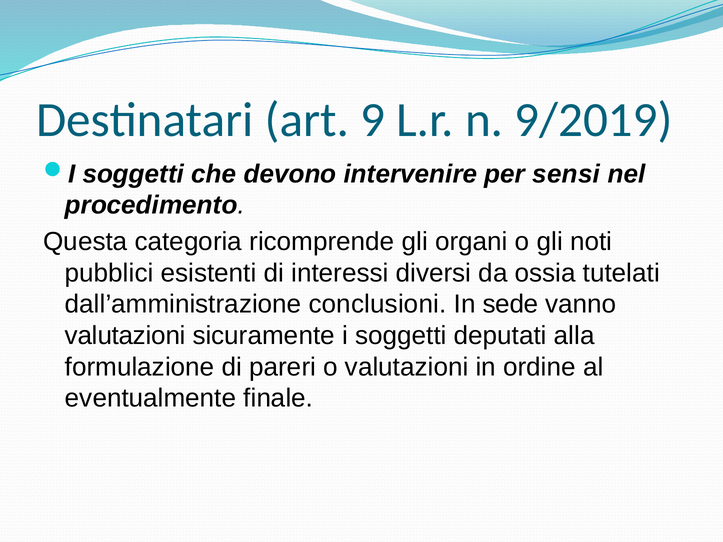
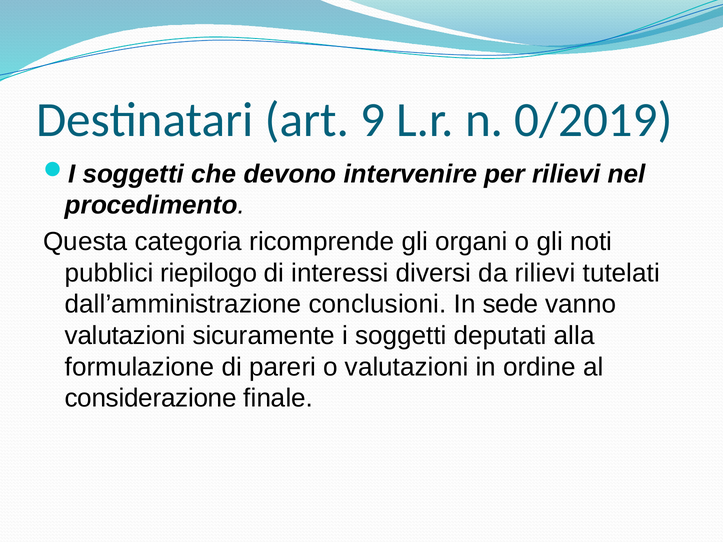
9/2019: 9/2019 -> 0/2019 (593, 120)
per sensi: sensi -> rilievi (566, 174)
esistenti: esistenti -> riepilogo (209, 273)
da ossia: ossia -> rilievi (545, 273)
eventualmente: eventualmente -> considerazione (151, 398)
